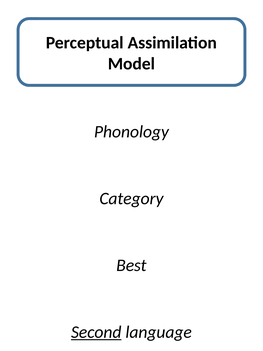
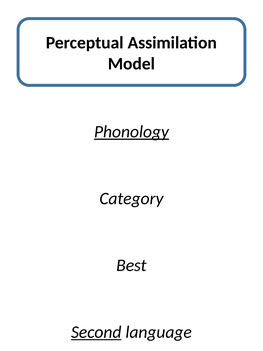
Phonology underline: none -> present (131, 132)
